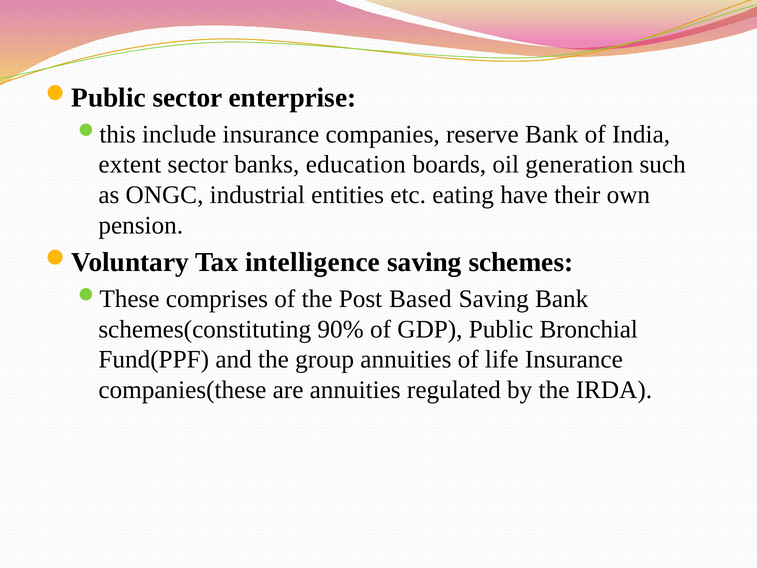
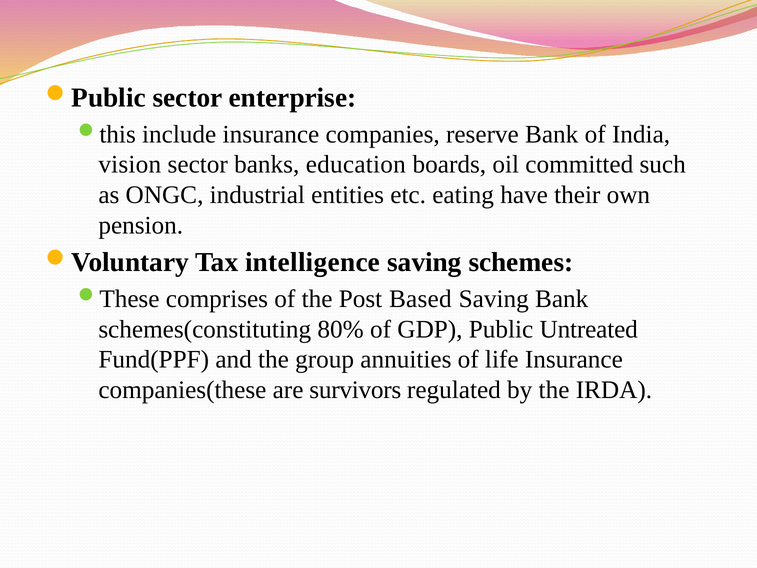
extent: extent -> vision (130, 165)
generation: generation -> committed (579, 165)
90%: 90% -> 80% (341, 329)
Bronchial: Bronchial -> Untreated (589, 329)
are annuities: annuities -> survivors (355, 390)
